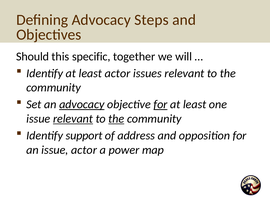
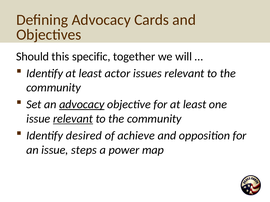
Steps: Steps -> Cards (152, 20)
for underline: present -> none (161, 105)
the underline: present -> none (116, 119)
support: support -> desired (84, 136)
address: address -> achieve (136, 136)
issue actor: actor -> steps (84, 150)
